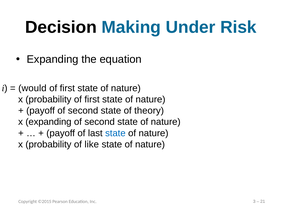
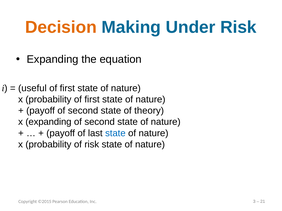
Decision colour: black -> orange (61, 27)
would: would -> useful (32, 88)
of like: like -> risk (92, 145)
